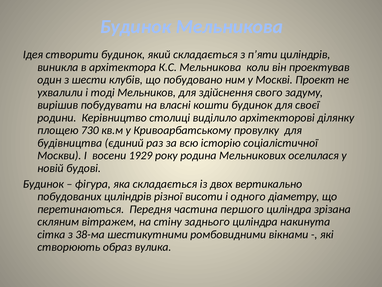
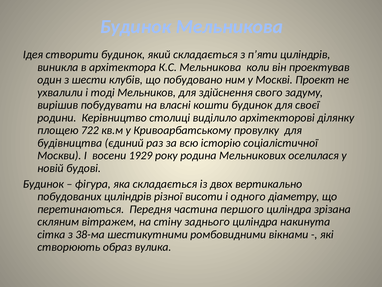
730: 730 -> 722 (90, 130)
